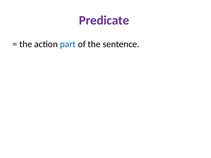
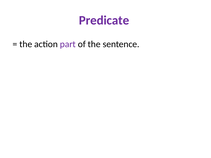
part colour: blue -> purple (68, 44)
